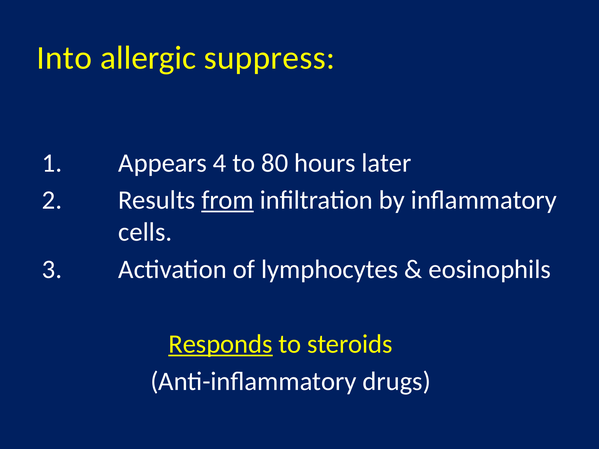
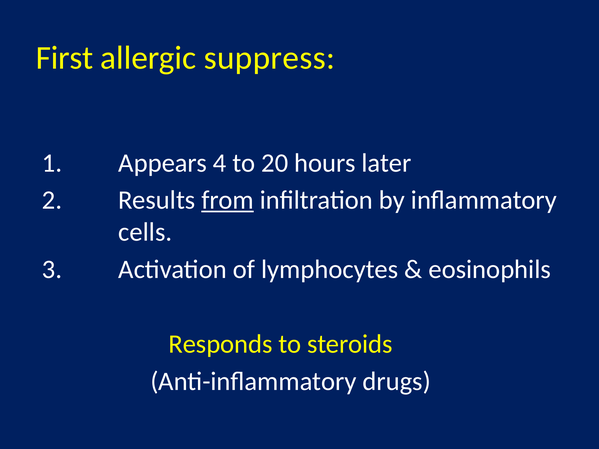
Into: Into -> First (65, 58)
80: 80 -> 20 (275, 163)
Responds underline: present -> none (220, 344)
